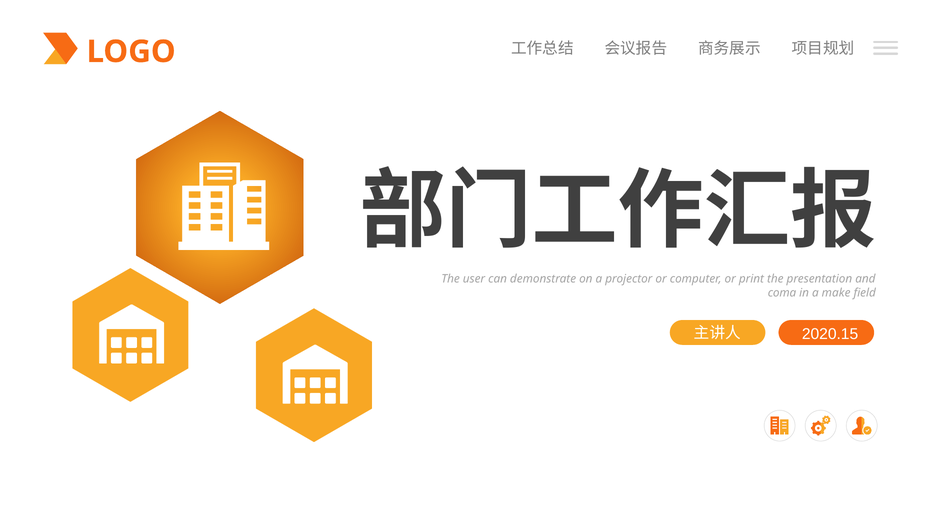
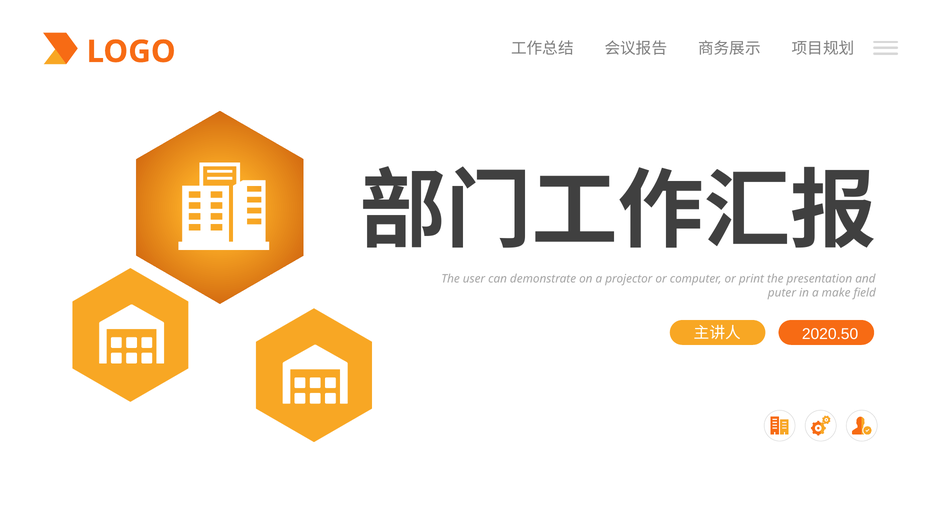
coma: coma -> puter (782, 293)
2020.15: 2020.15 -> 2020.50 (830, 334)
